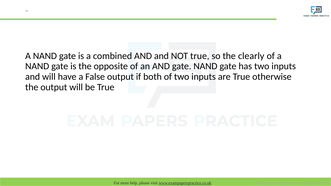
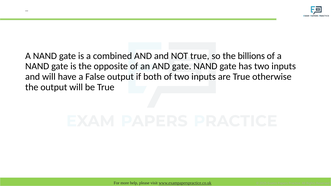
clearly: clearly -> billions (251, 56)
